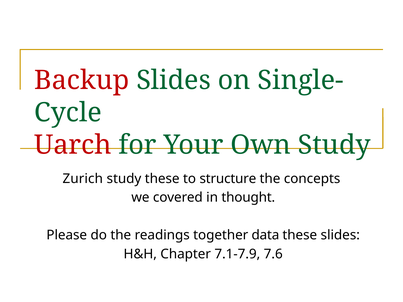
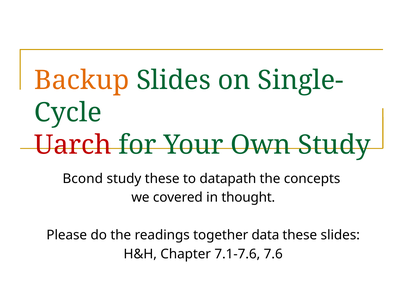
Backup colour: red -> orange (82, 80)
Zurich: Zurich -> Bcond (83, 179)
structure: structure -> datapath (228, 179)
7.1-7.9: 7.1-7.9 -> 7.1-7.6 (237, 254)
